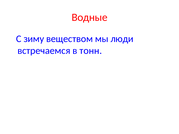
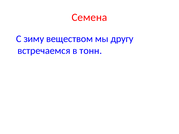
Водные: Водные -> Семена (89, 17)
люди: люди -> другу (122, 39)
